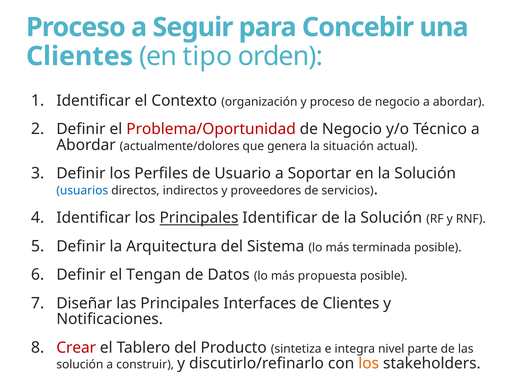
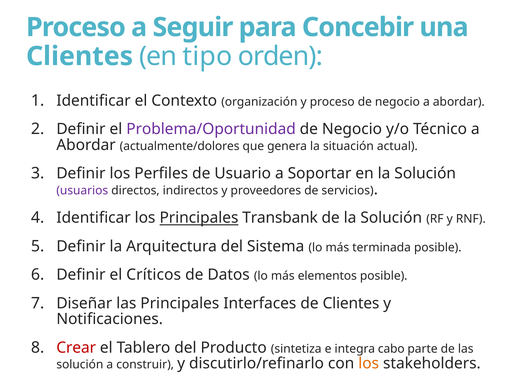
Problema/Oportunidad colour: red -> purple (211, 129)
usuarios colour: blue -> purple (82, 190)
Principales Identificar: Identificar -> Transbank (280, 217)
Tengan: Tengan -> Críticos (154, 274)
propuesta: propuesta -> elementos (327, 275)
nivel: nivel -> cabo (391, 348)
